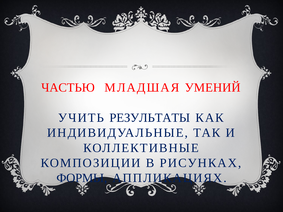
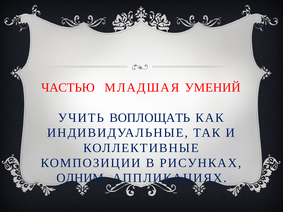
РЕЗУЛЬТАТЫ: РЕЗУЛЬТАТЫ -> ВОПЛОЩАТЬ (150, 118)
ФОРМЫ: ФОРМЫ -> ОДНИМ (82, 178)
